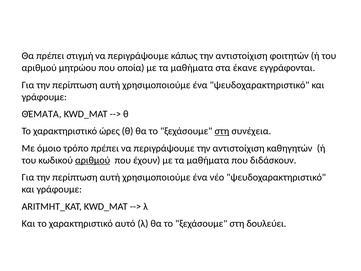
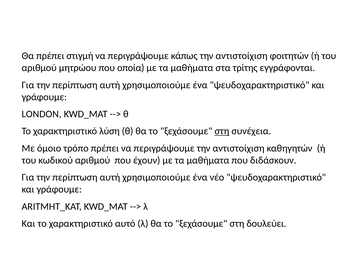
έκανε: έκανε -> τρίτης (245, 68)
ΘΈΜΑΤΑ: ΘΈΜΑΤΑ -> LONDON (42, 114)
ώρες: ώρες -> λύση (109, 131)
αριθμού underline: present -> none (93, 160)
